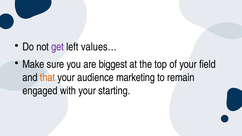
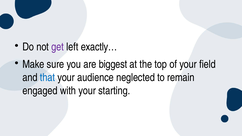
values…: values… -> exactly… (99, 47)
that colour: orange -> blue (47, 78)
marketing: marketing -> neglected (136, 78)
